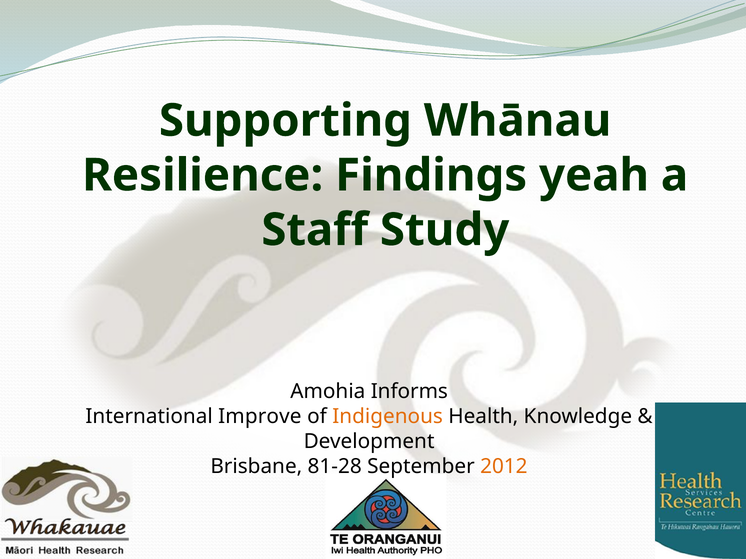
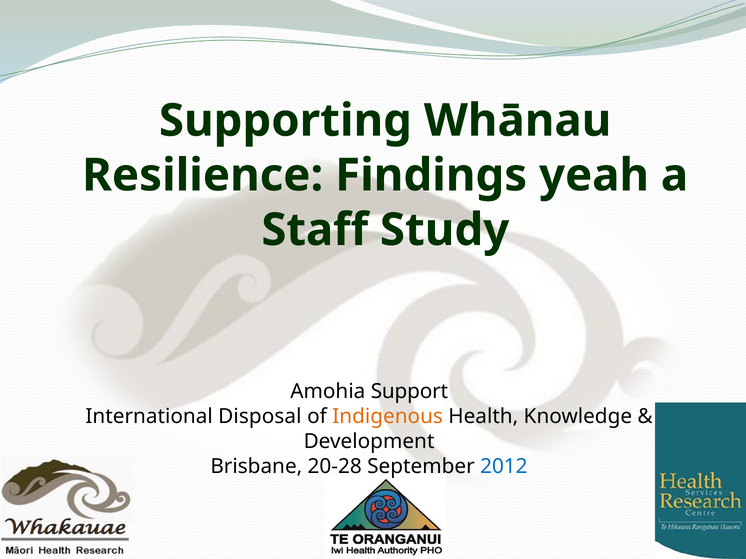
Informs: Informs -> Support (409, 392)
Improve: Improve -> Disposal (260, 417)
81-28: 81-28 -> 20-28 (335, 467)
2012 colour: orange -> blue (504, 467)
